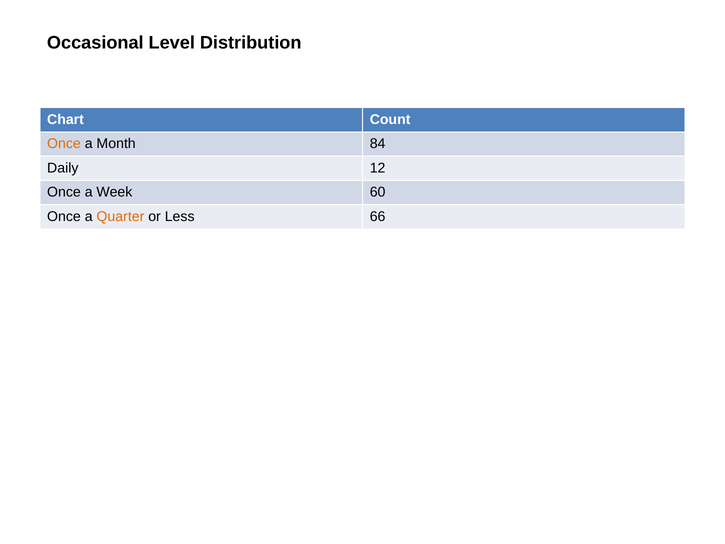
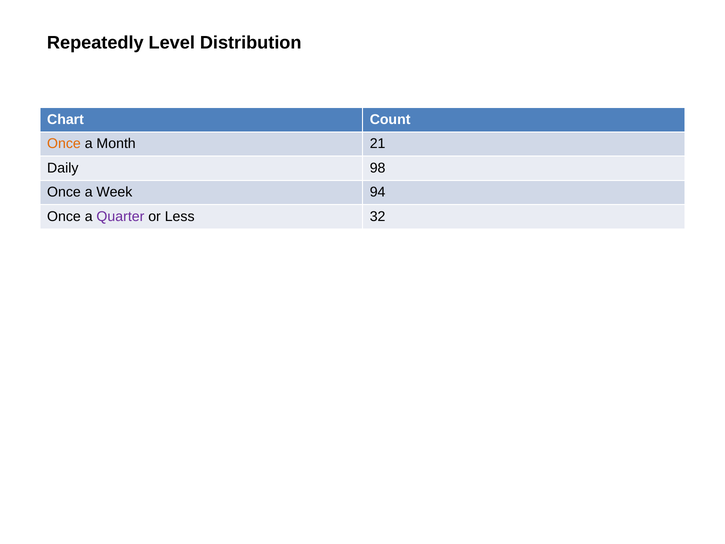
Occasional: Occasional -> Repeatedly (95, 43)
84: 84 -> 21 (378, 144)
12: 12 -> 98 (378, 168)
60: 60 -> 94 (378, 192)
Quarter colour: orange -> purple (120, 216)
66: 66 -> 32 (378, 216)
